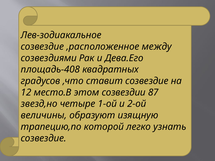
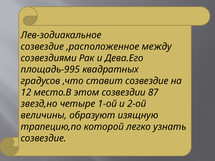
площадь-408: площадь-408 -> площадь-995 (50, 70)
